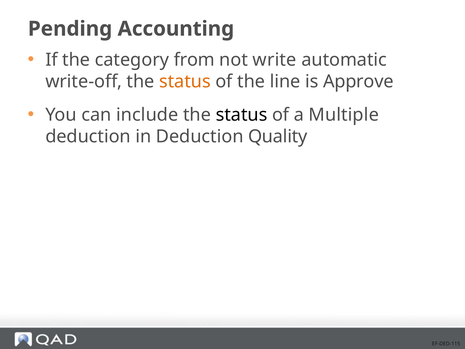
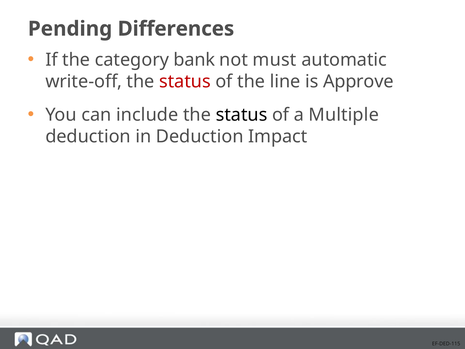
Accounting: Accounting -> Differences (176, 29)
from: from -> bank (194, 60)
write: write -> must (275, 60)
status colour: orange -> red (185, 82)
Quality: Quality -> Impact (278, 137)
